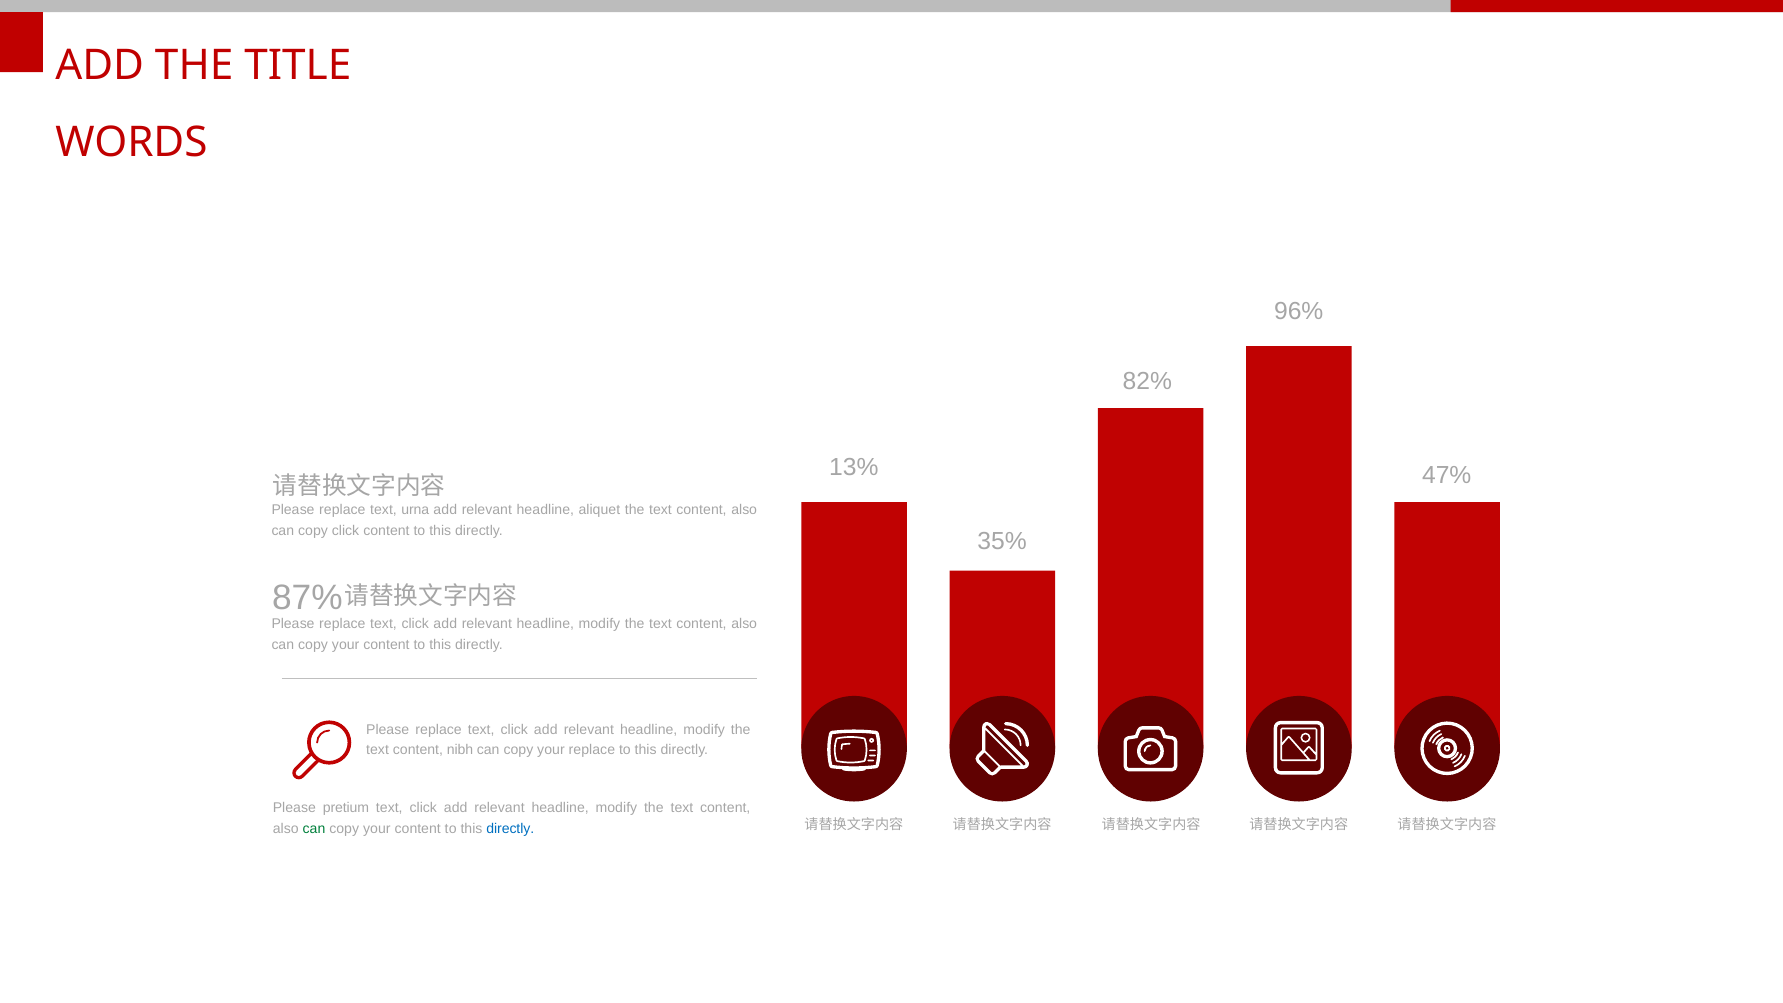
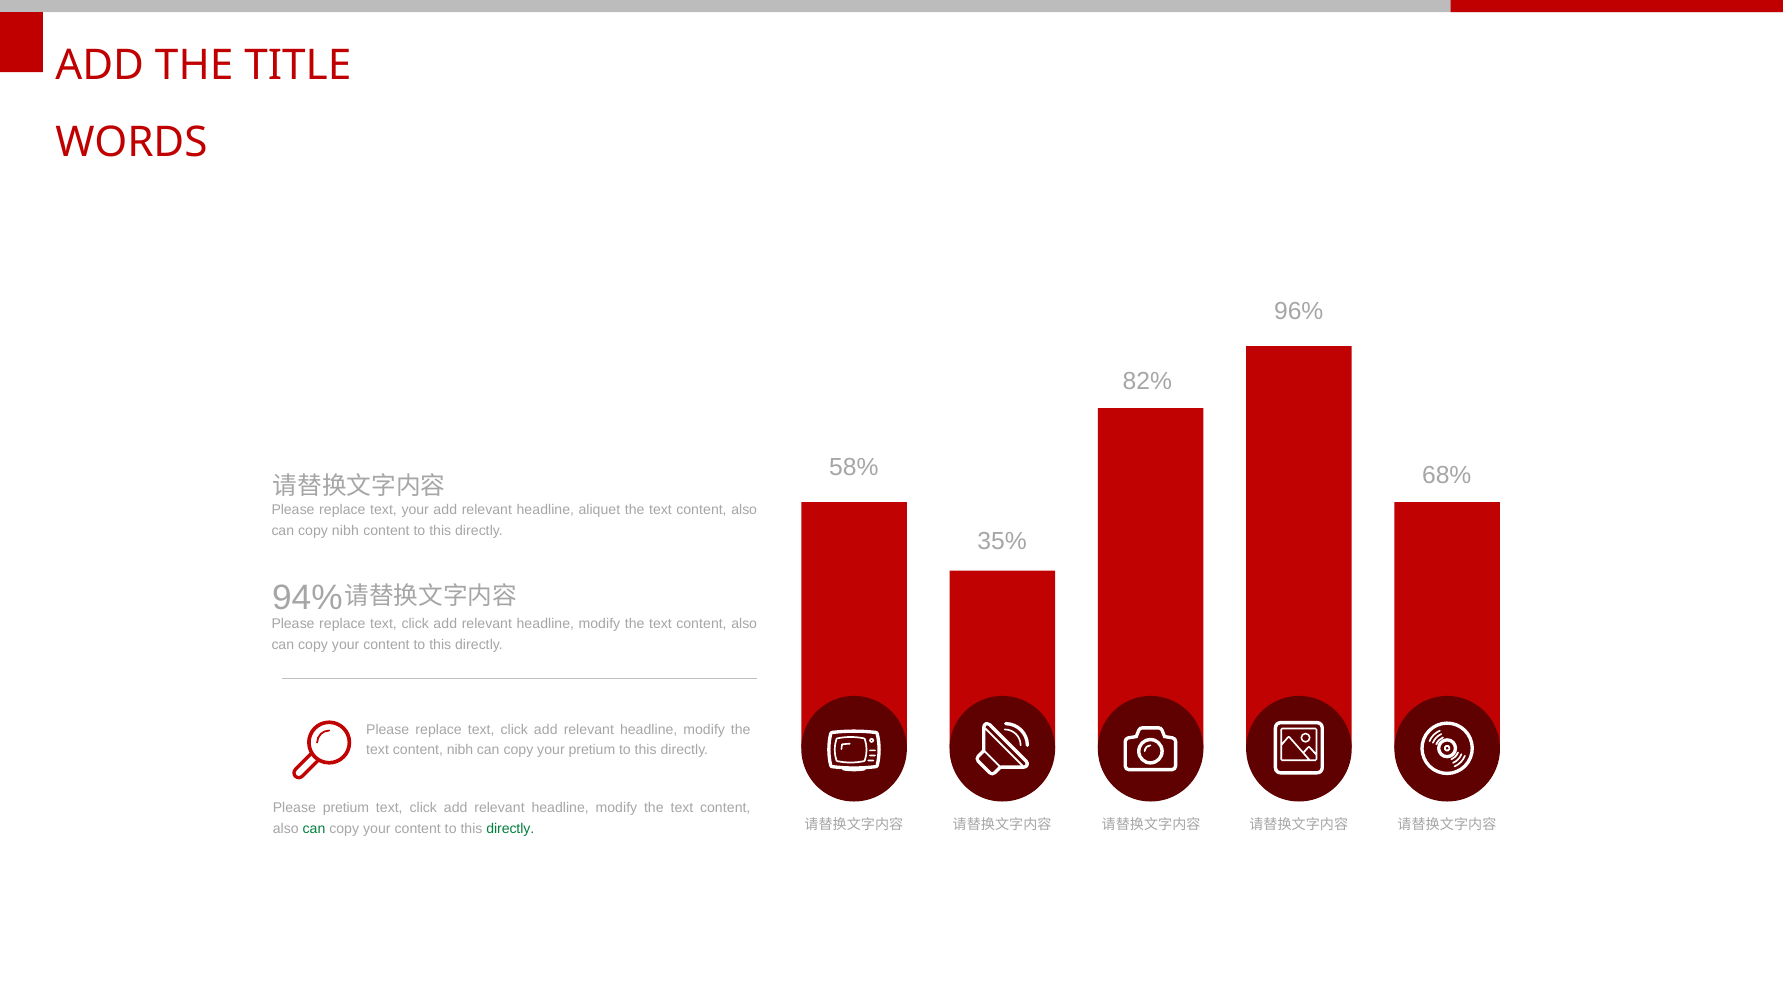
13%: 13% -> 58% (854, 468)
47%: 47% -> 68% (1447, 476)
text urna: urna -> your (415, 510)
copy click: click -> nibh (345, 530)
87%: 87% -> 94% (307, 598)
your replace: replace -> pretium (592, 750)
directly colour: blue -> green (510, 828)
